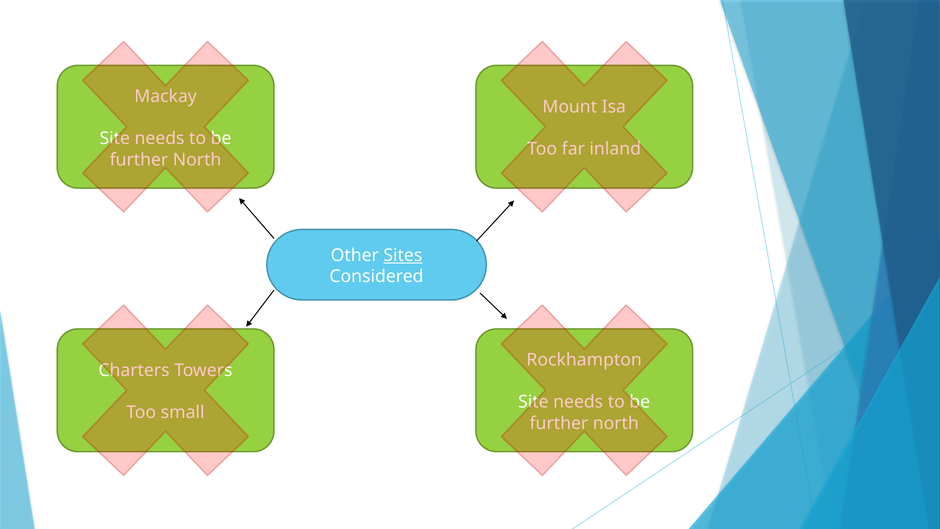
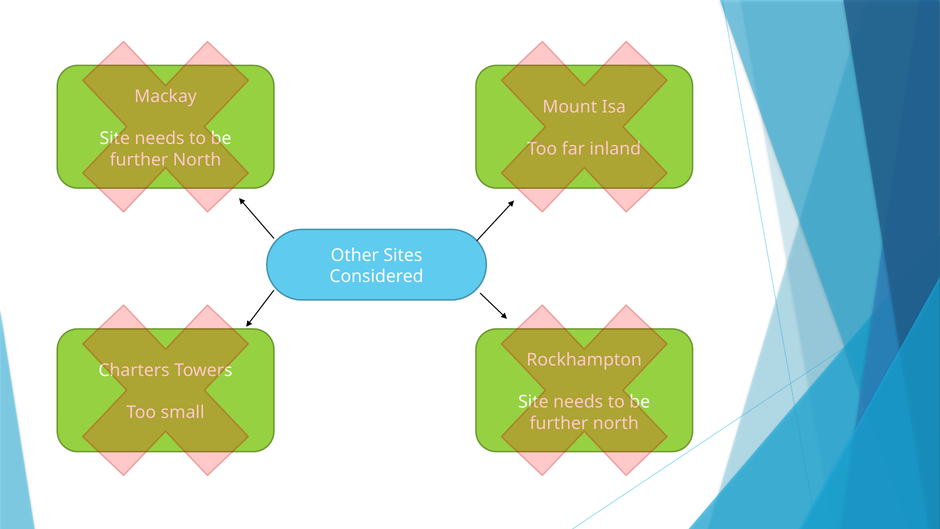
Sites underline: present -> none (403, 255)
